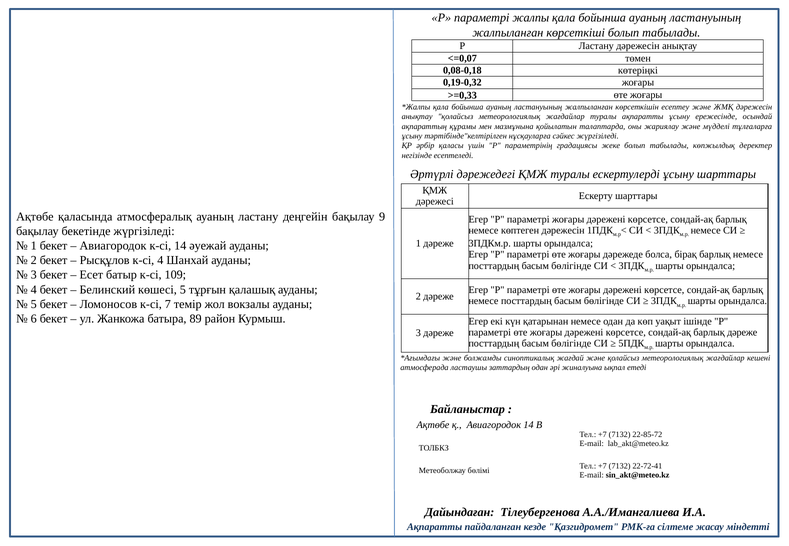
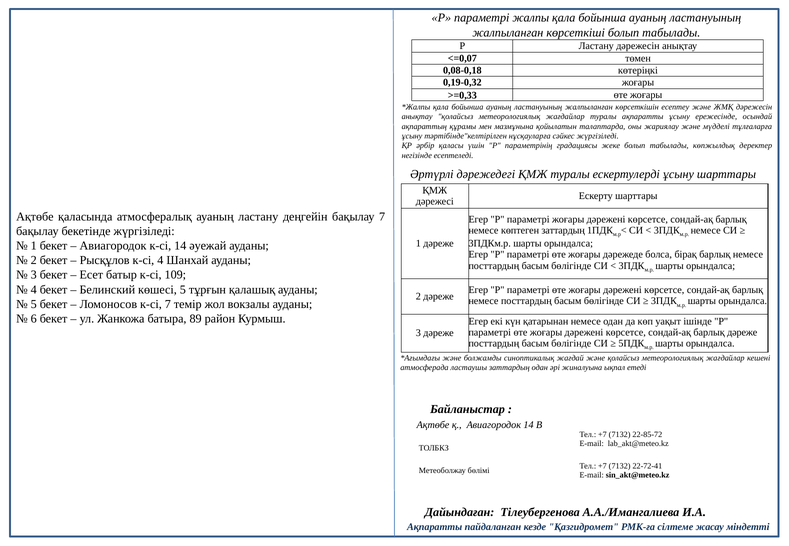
бақылау 9: 9 -> 7 (382, 217)
көптеген дәрежесін: дәрежесін -> заттардың (563, 231)
